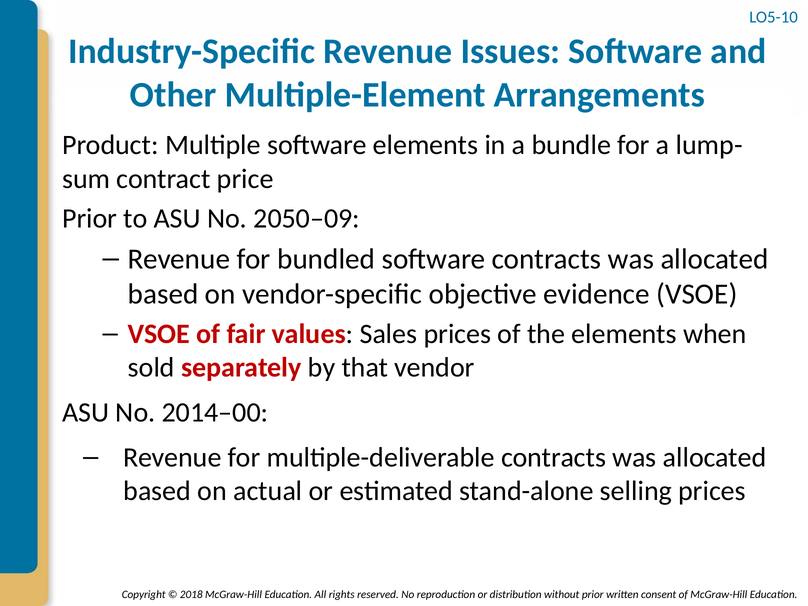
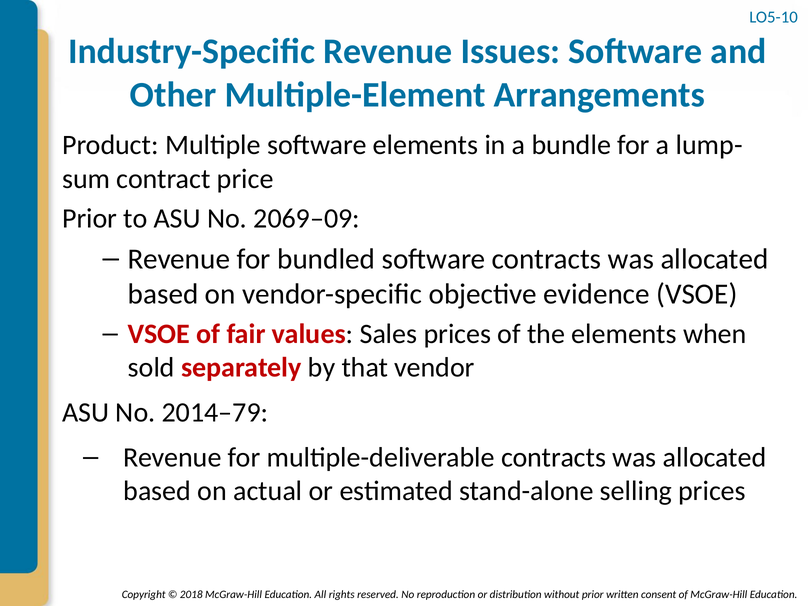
2050–09: 2050–09 -> 2069–09 (307, 218)
2014–00: 2014–00 -> 2014–79 (215, 413)
